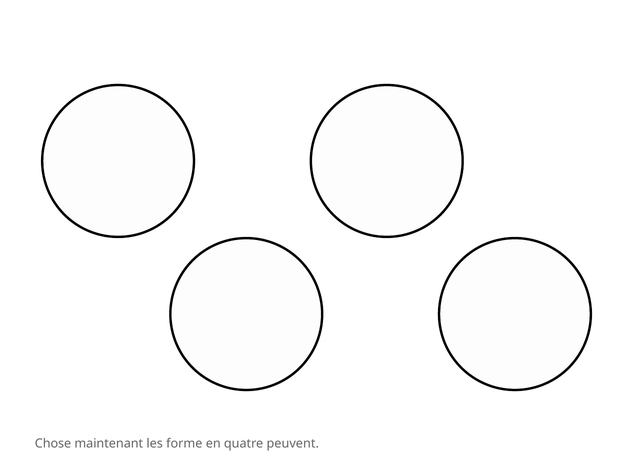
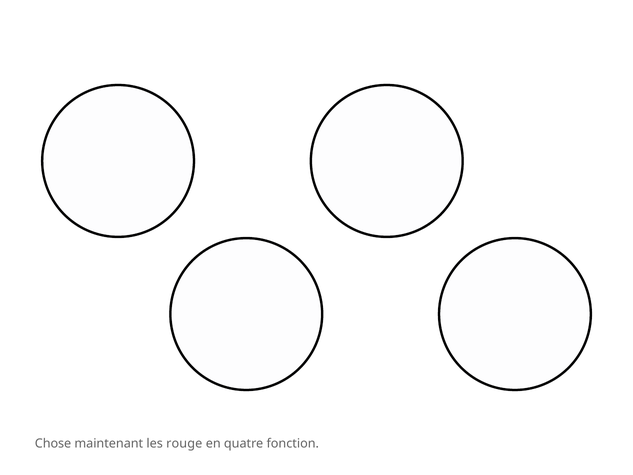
forme: forme -> rouge (184, 443)
peuvent: peuvent -> fonction (293, 443)
